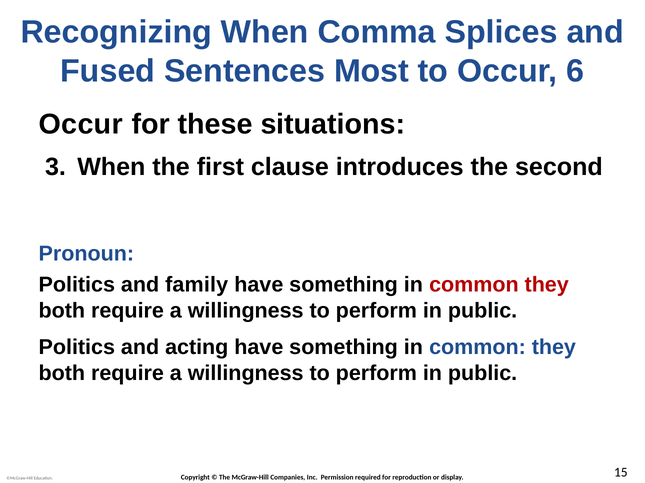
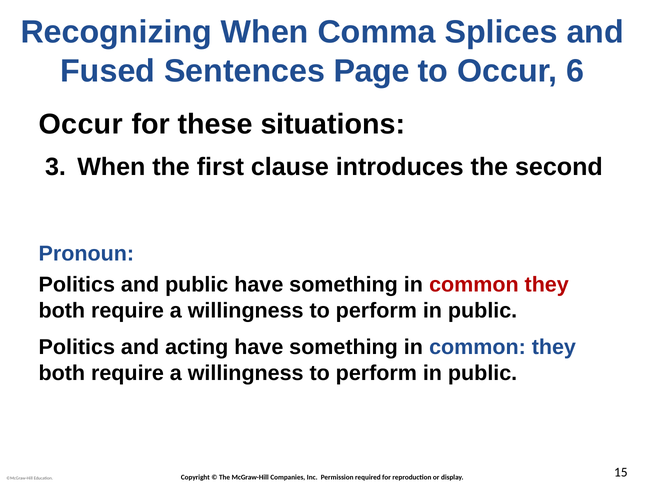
Most: Most -> Page (372, 71)
and family: family -> public (197, 285)
